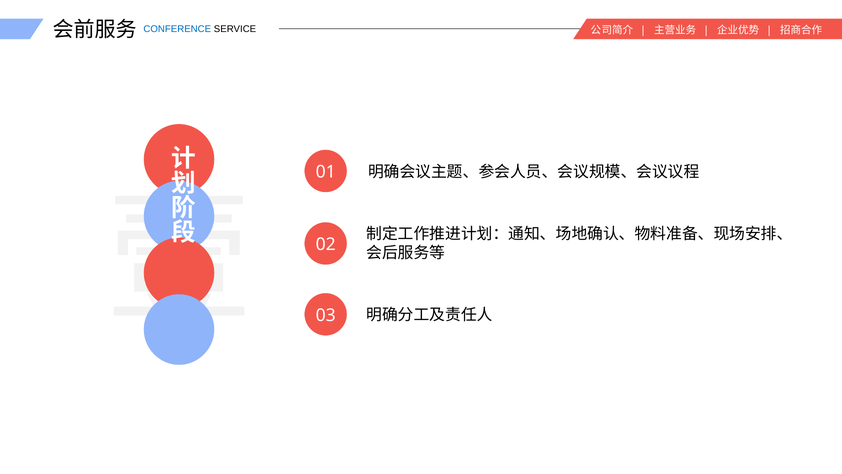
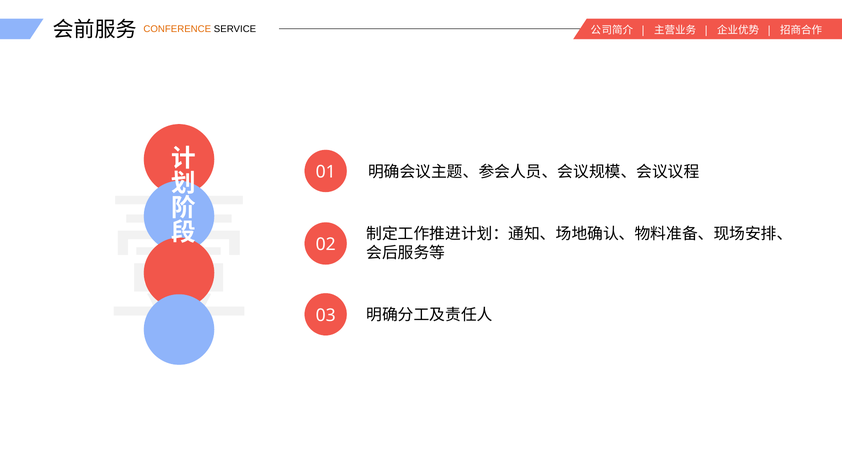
CONFERENCE colour: blue -> orange (177, 29)
